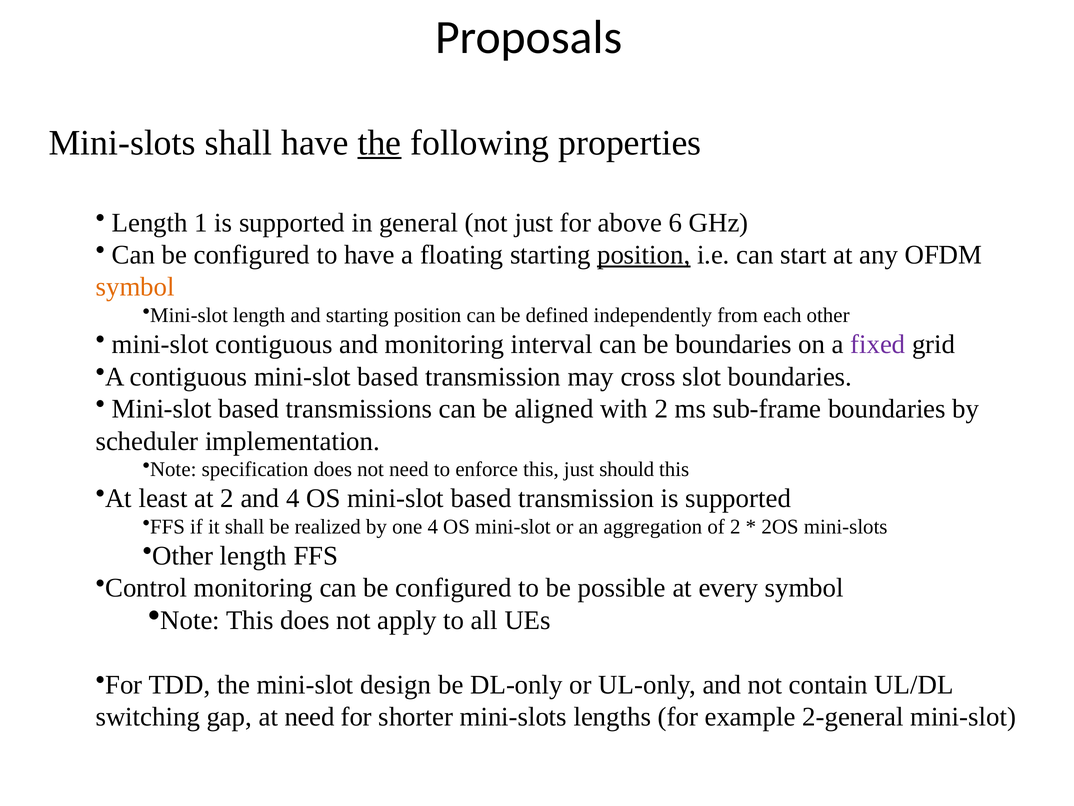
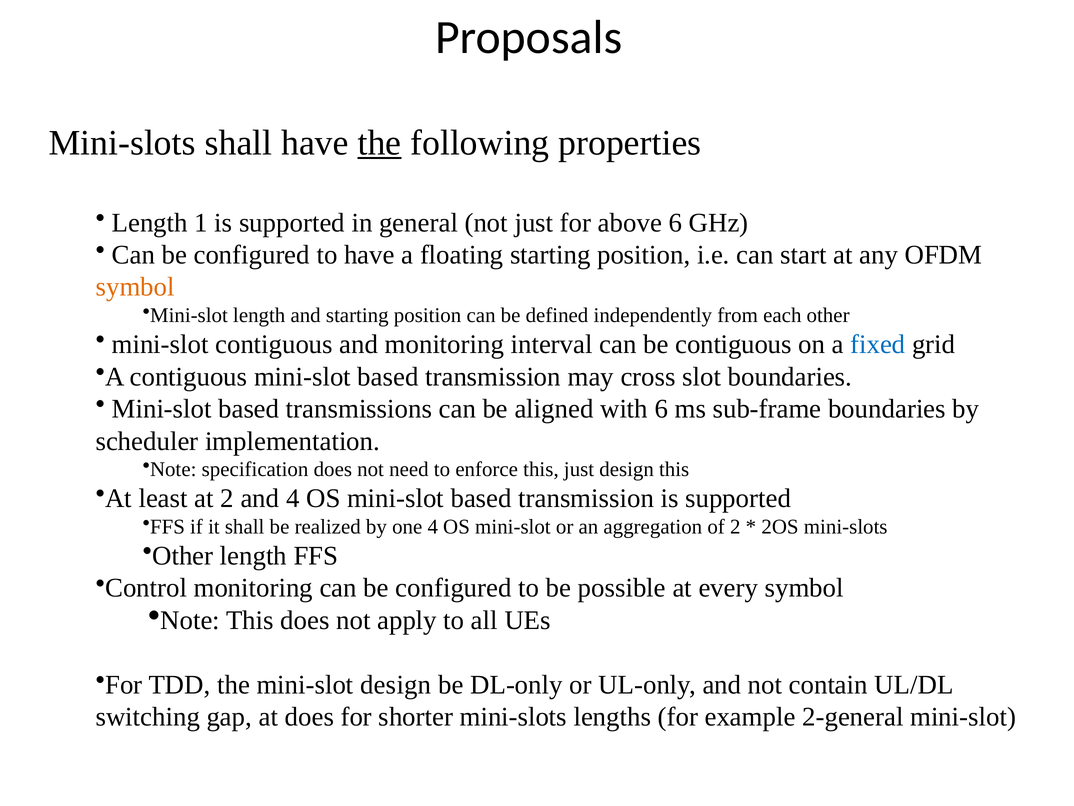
position underline: present -> none (644, 255)
be boundaries: boundaries -> contiguous (733, 344)
fixed colour: purple -> blue (878, 344)
with 2: 2 -> 6 (661, 409)
just should: should -> design (627, 469)
at need: need -> does (309, 717)
